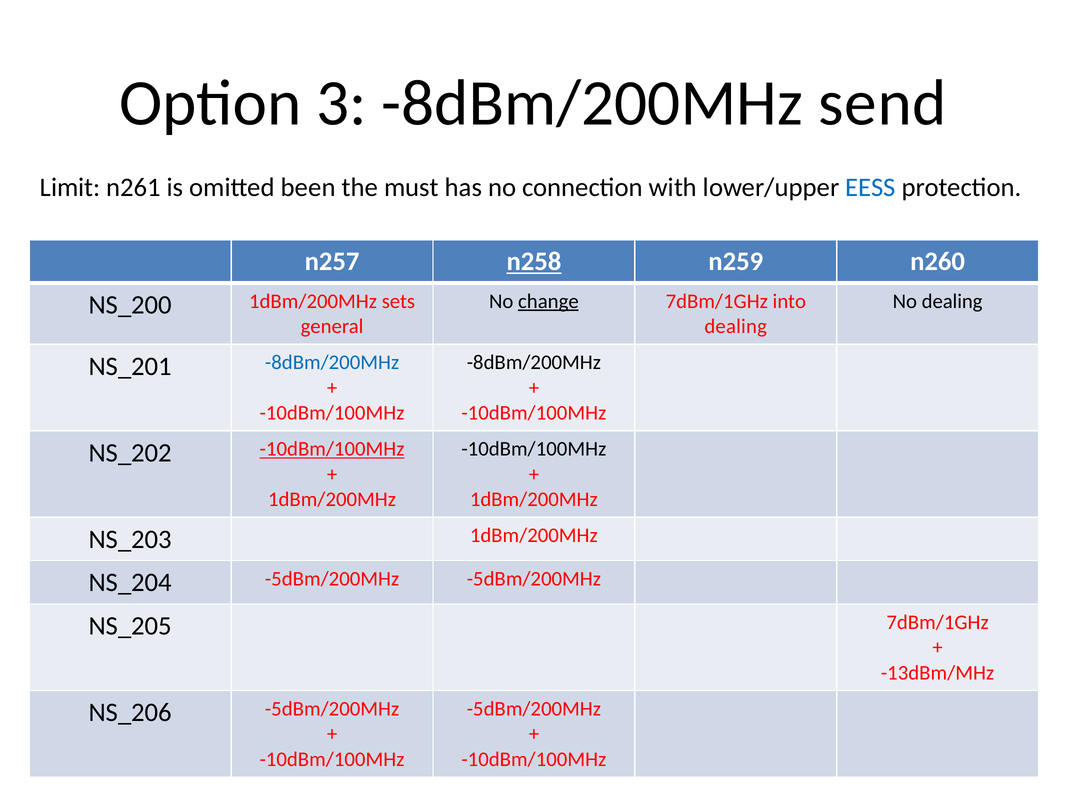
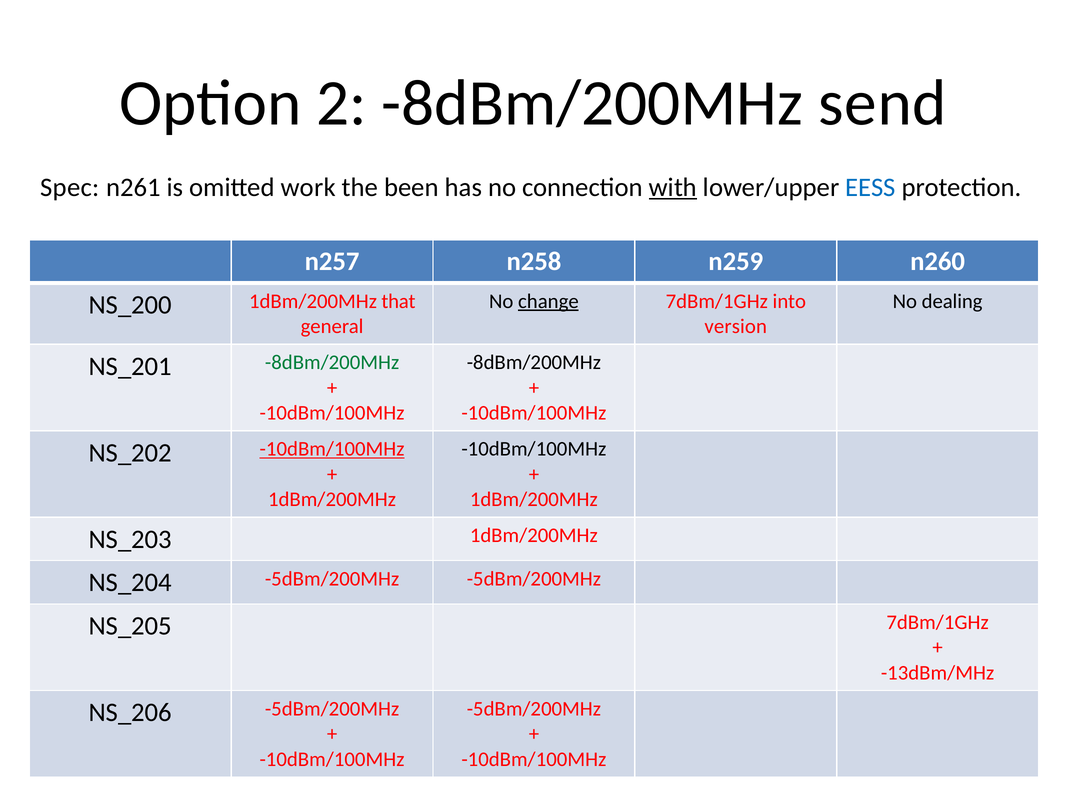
3: 3 -> 2 (341, 103)
Limit: Limit -> Spec (70, 187)
been: been -> work (308, 187)
must: must -> been (411, 187)
with underline: none -> present (673, 187)
n258 underline: present -> none (534, 262)
sets: sets -> that (398, 301)
dealing: dealing -> version (736, 326)
-8dBm/200MHz colour: blue -> green (332, 362)
